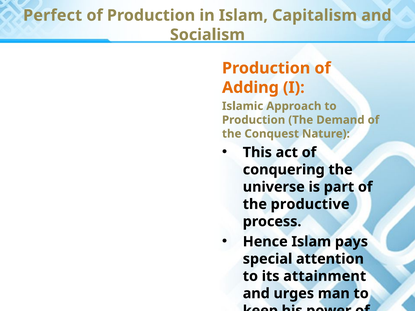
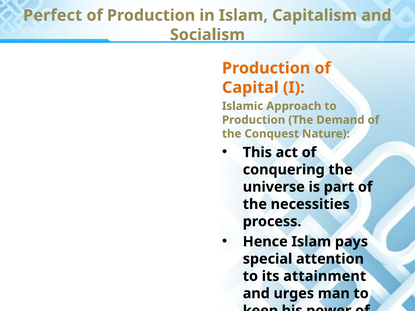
Adding: Adding -> Capital (250, 88)
productive: productive -> necessities (310, 204)
